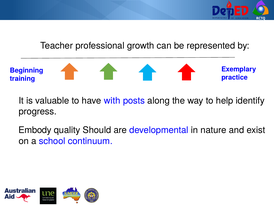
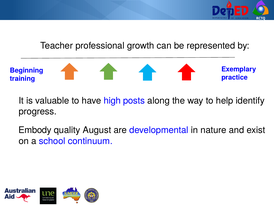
with: with -> high (112, 100)
Should: Should -> August (97, 130)
